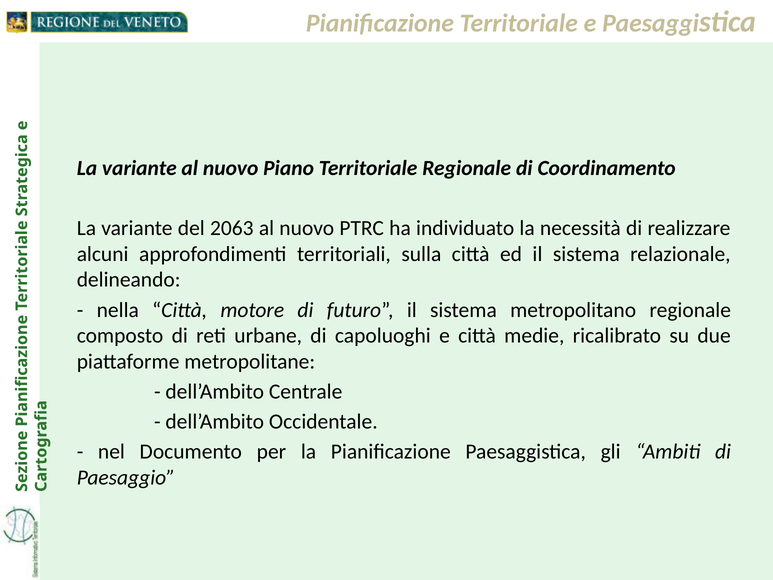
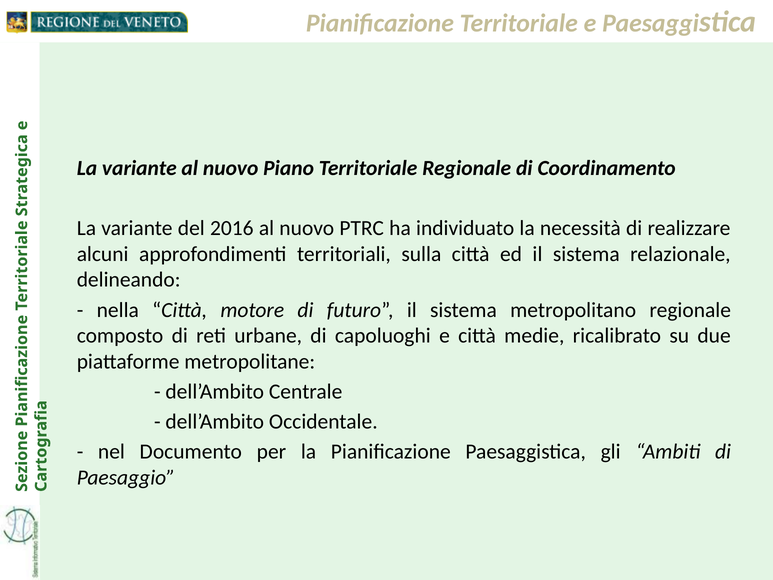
2063: 2063 -> 2016 (232, 228)
